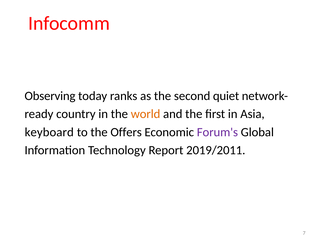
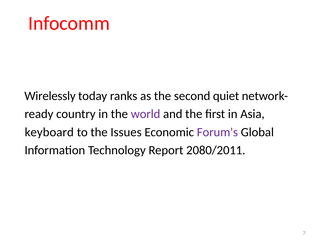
Observing: Observing -> Wirelessly (50, 96)
world colour: orange -> purple (146, 114)
Offers: Offers -> Issues (126, 132)
2019/2011: 2019/2011 -> 2080/2011 (216, 150)
